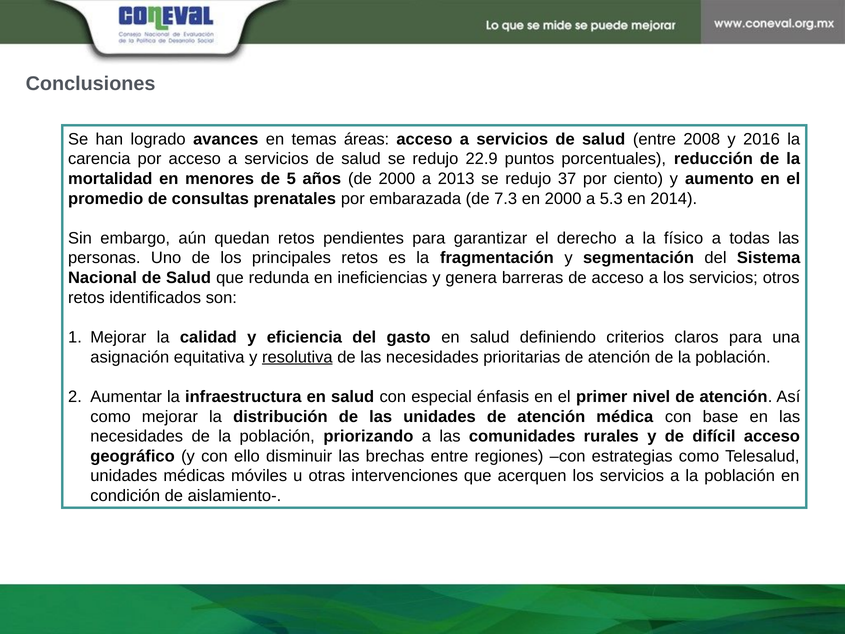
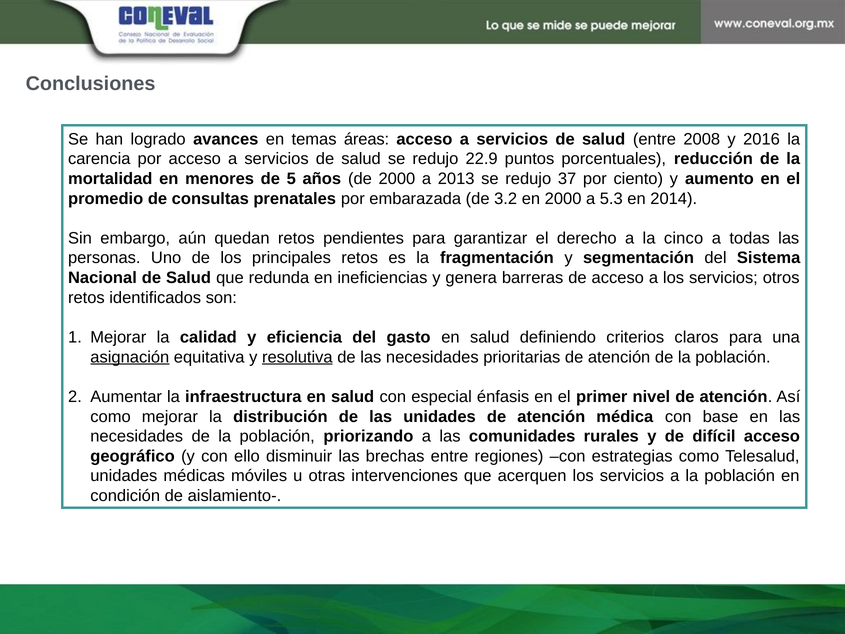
7.3: 7.3 -> 3.2 (506, 198)
físico: físico -> cinco (684, 238)
asignación underline: none -> present (130, 357)
